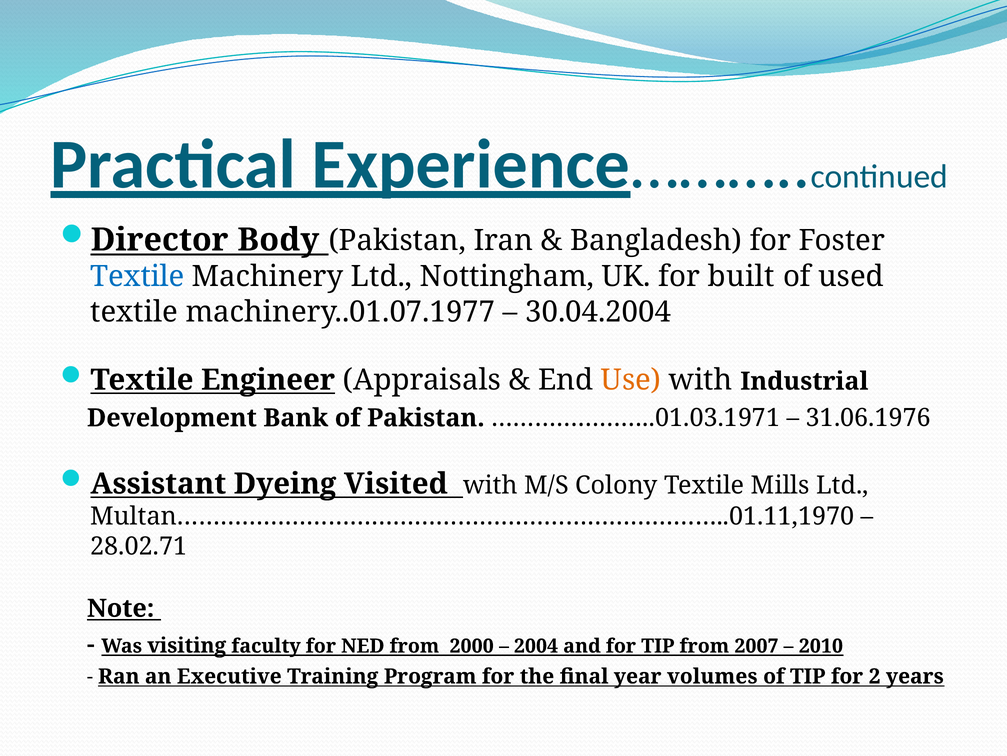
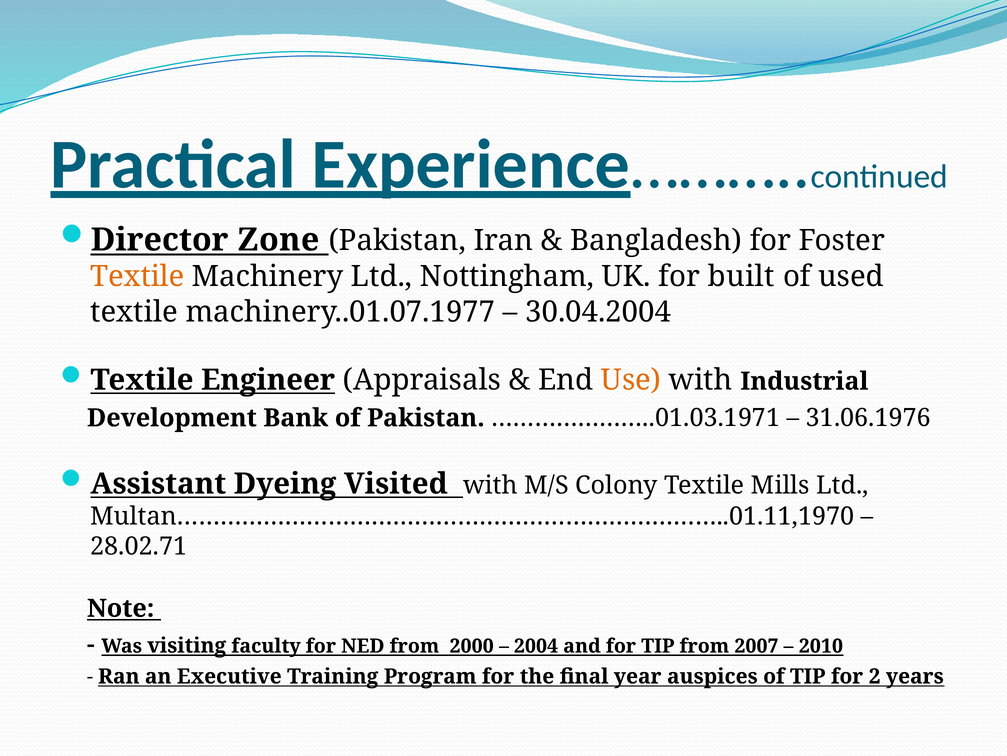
Body: Body -> Zone (278, 240)
Textile colour: blue -> orange (137, 276)
volumes: volumes -> auspices (712, 676)
